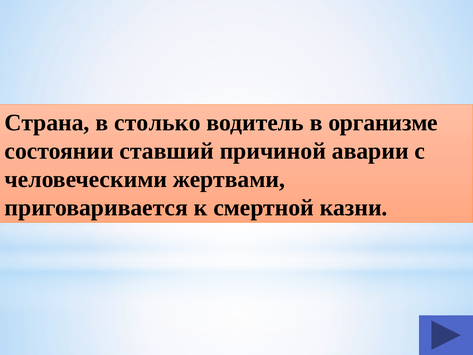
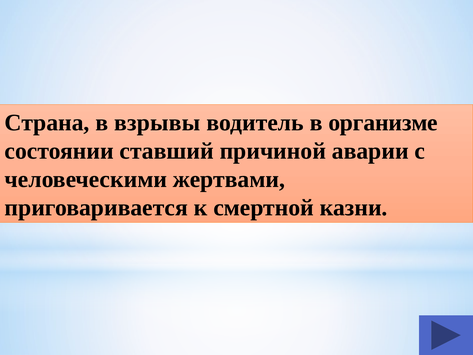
столько: столько -> взрывы (157, 122)
